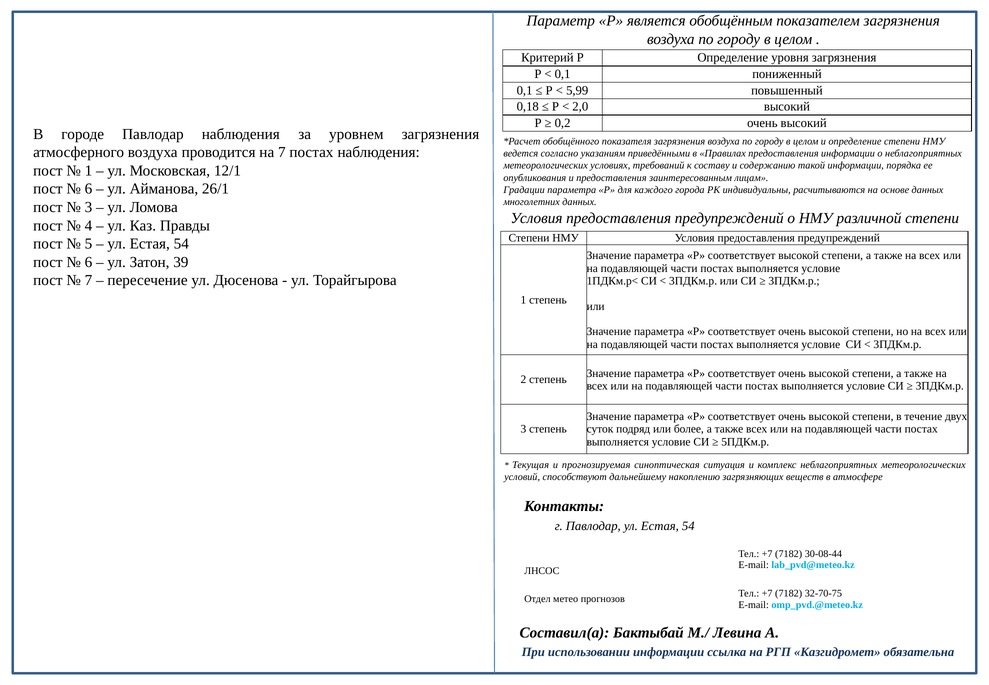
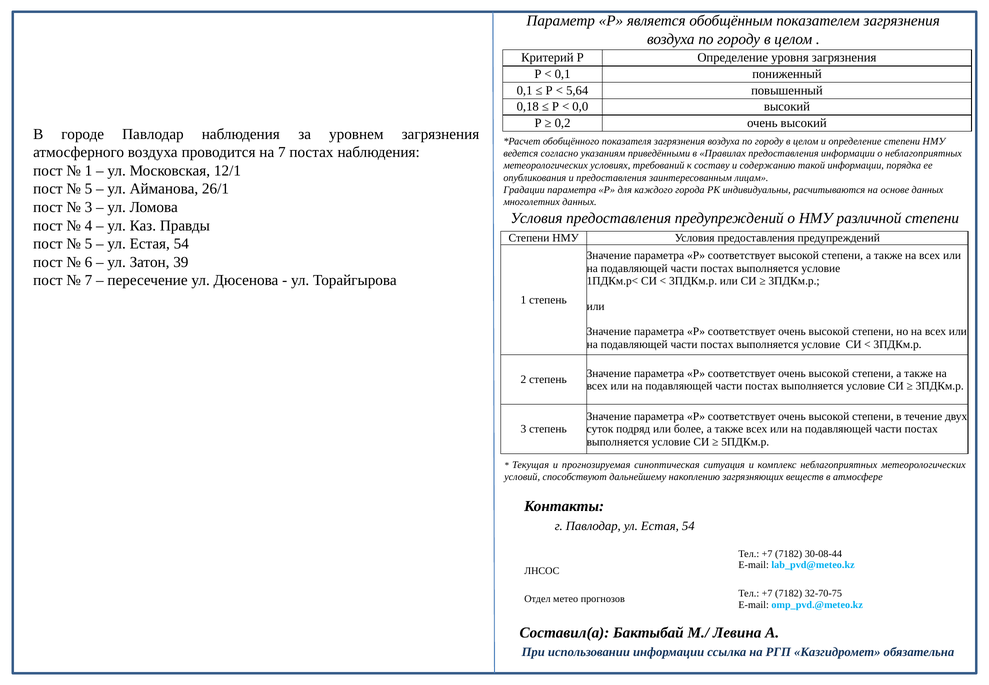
5,99: 5,99 -> 5,64 (577, 90)
2,0: 2,0 -> 0,0 (580, 107)
6: 6 -> 5 (88, 189)
